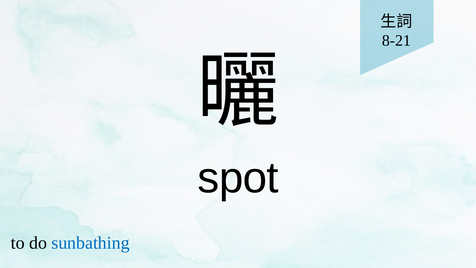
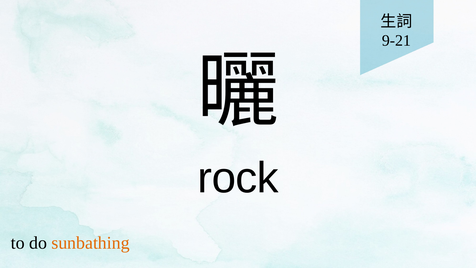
8-21: 8-21 -> 9-21 (396, 41)
spot: spot -> rock (238, 178)
sunbathing colour: blue -> orange (91, 243)
